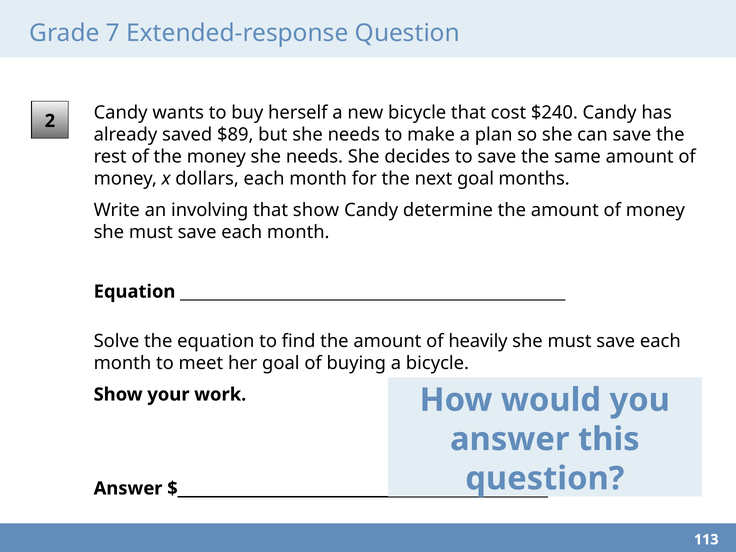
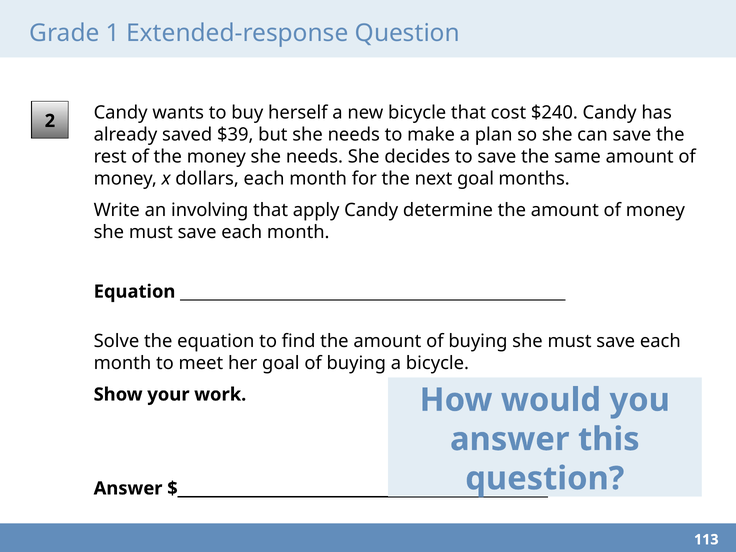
7: 7 -> 1 (113, 33)
$89: $89 -> $39 (235, 135)
that show: show -> apply (316, 210)
amount of heavily: heavily -> buying (478, 341)
